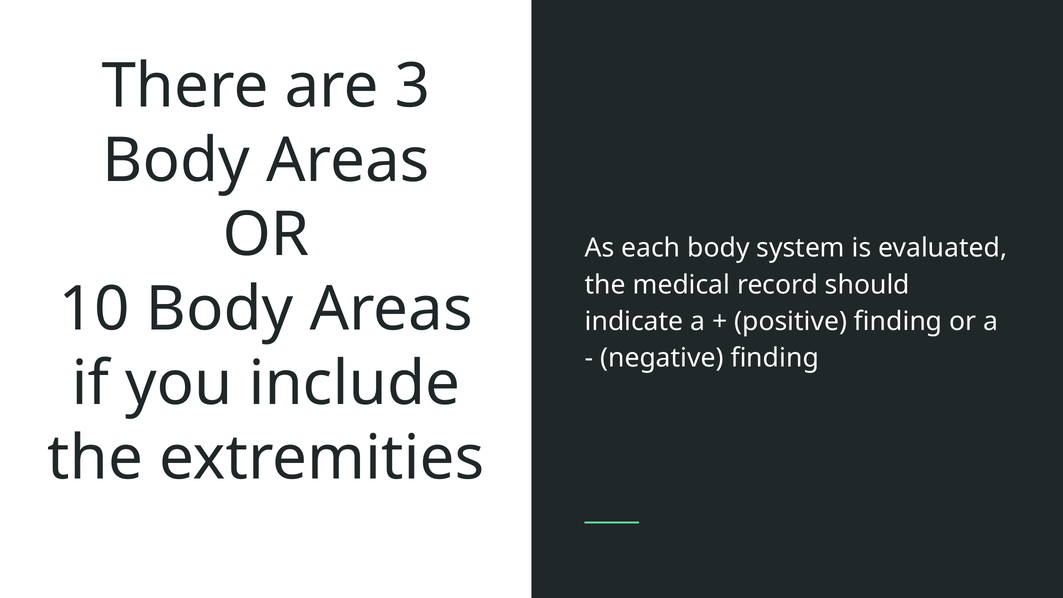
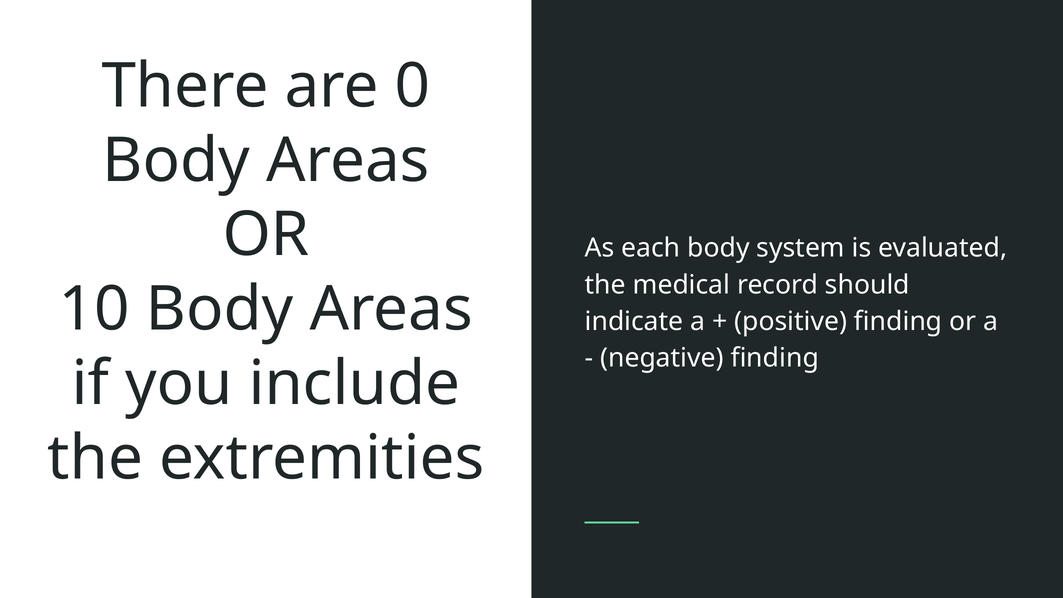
3: 3 -> 0 (413, 86)
